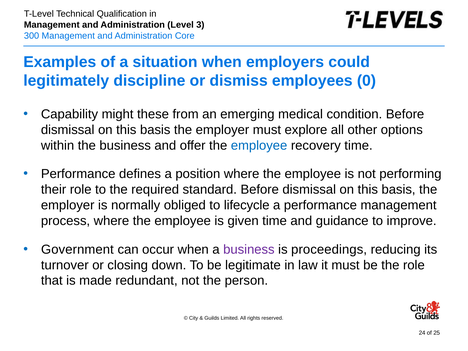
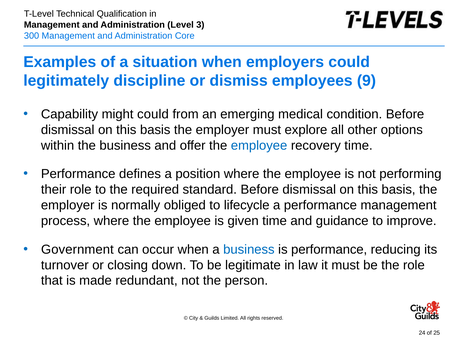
0: 0 -> 9 (366, 81)
might these: these -> could (153, 114)
business colour: purple -> blue (249, 249)
is proceedings: proceedings -> performance (329, 249)
